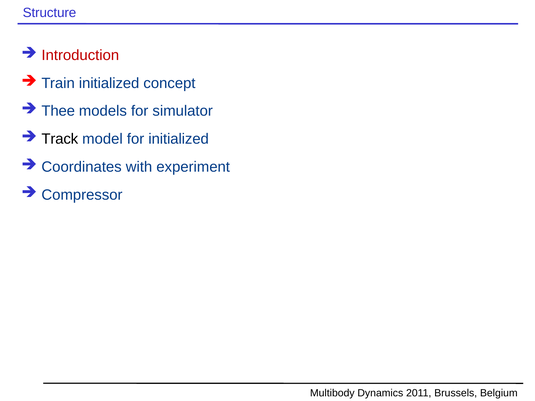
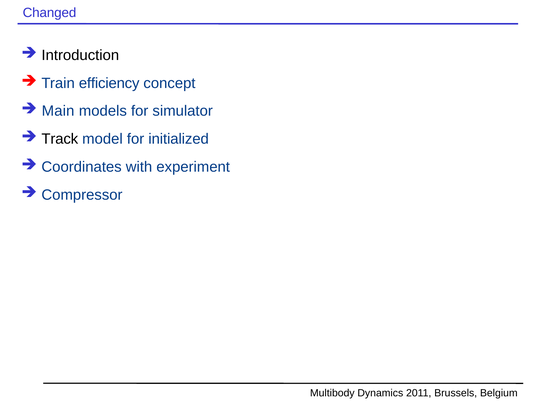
Structure: Structure -> Changed (49, 13)
Introduction colour: red -> black (80, 55)
Train initialized: initialized -> efficiency (109, 83)
Thee: Thee -> Main (58, 111)
